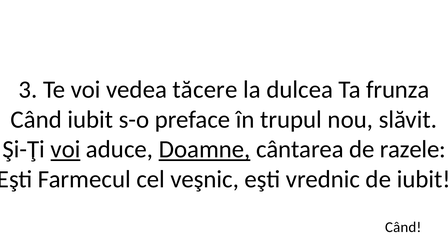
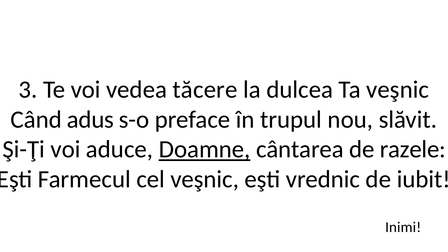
Ta frunza: frunza -> veşnic (398, 90)
Când iubit: iubit -> adus (90, 120)
voi underline: present -> none (66, 149)
Când: Când -> Inimi (403, 227)
